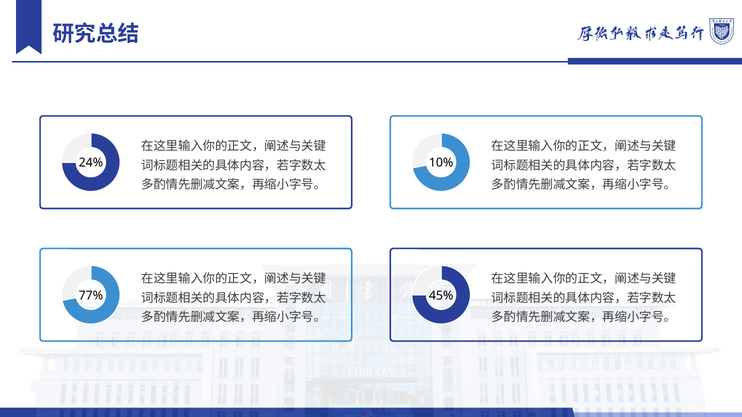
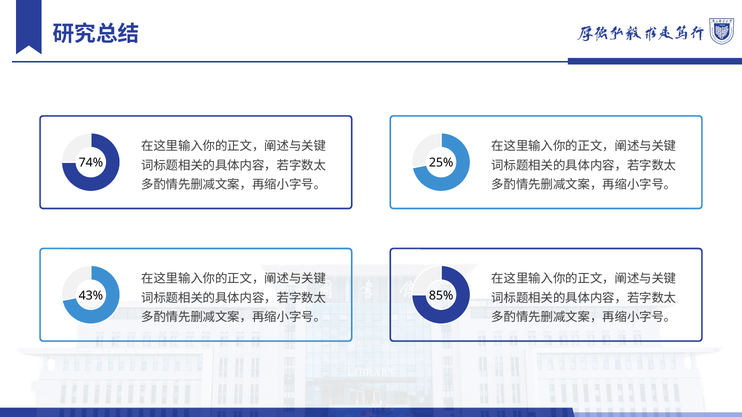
24%: 24% -> 74% (91, 163)
10%: 10% -> 25% (441, 163)
77%: 77% -> 43% (91, 296)
45%: 45% -> 85% (441, 296)
